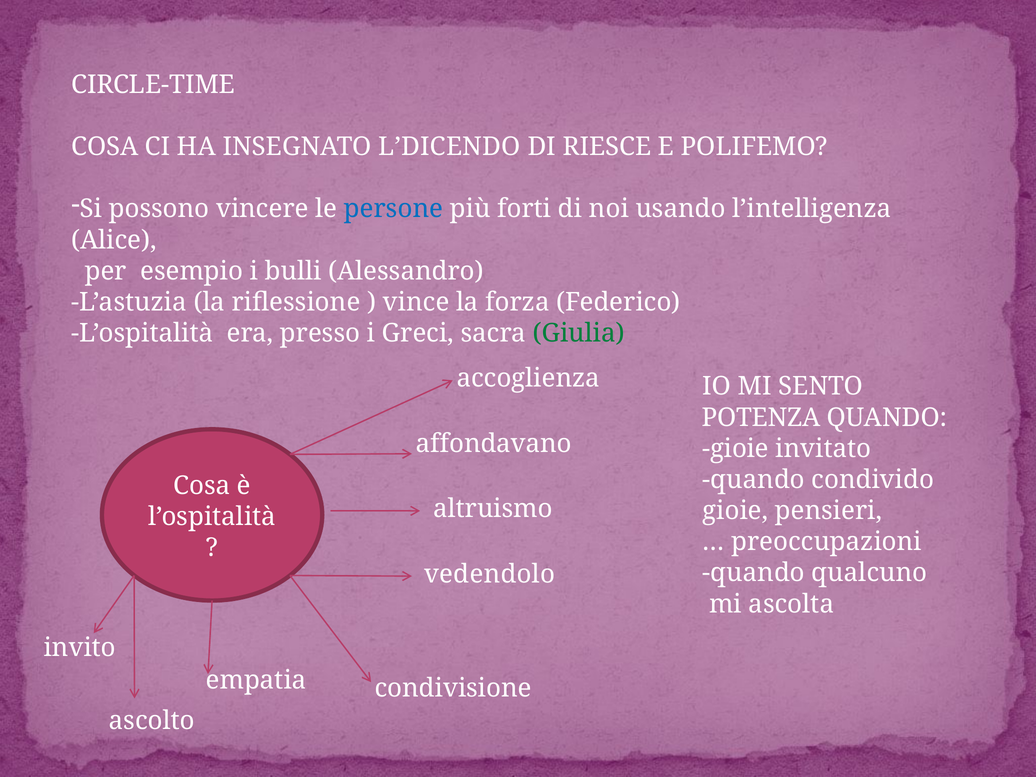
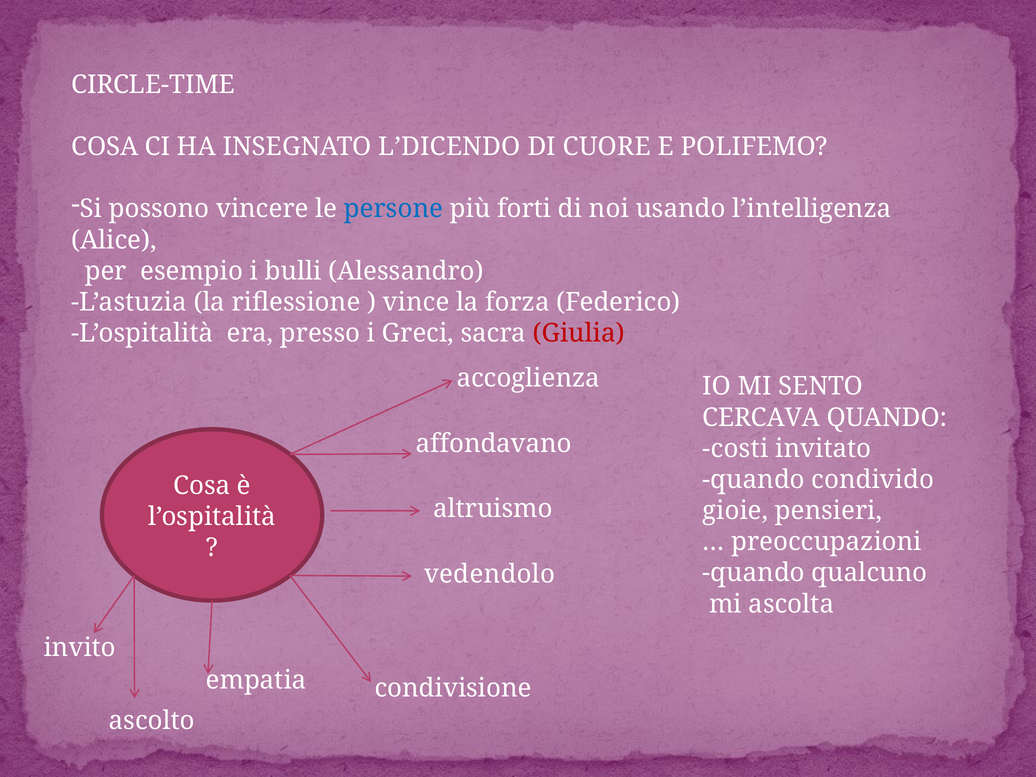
RIESCE: RIESCE -> CUORE (607, 147)
Giulia colour: green -> red (579, 333)
POTENZA: POTENZA -> CERCAVA (761, 418)
gioie: gioie -> costi (735, 449)
